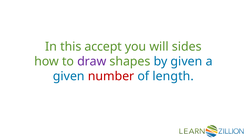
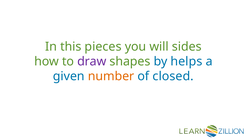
accept: accept -> pieces (103, 47)
by given: given -> helps (186, 61)
number colour: red -> orange (111, 76)
length: length -> closed (173, 76)
